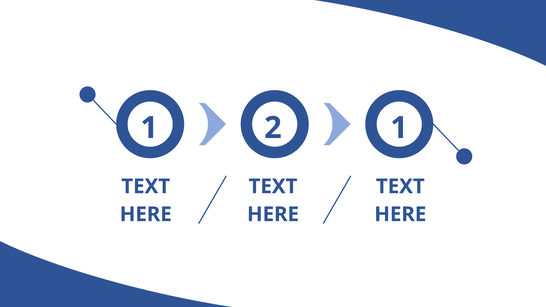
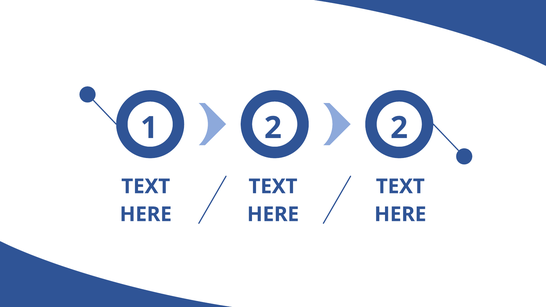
2 1: 1 -> 2 (399, 128)
